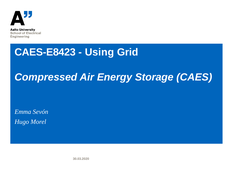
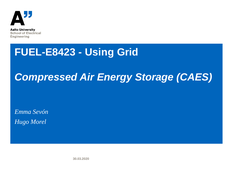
CAES-E8423: CAES-E8423 -> FUEL-E8423 (45, 52)
